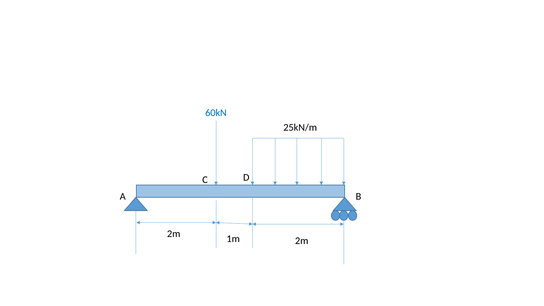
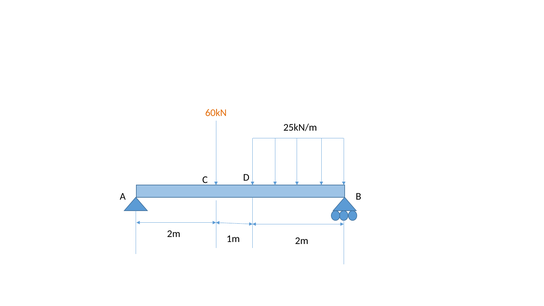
60kN colour: blue -> orange (216, 113)
